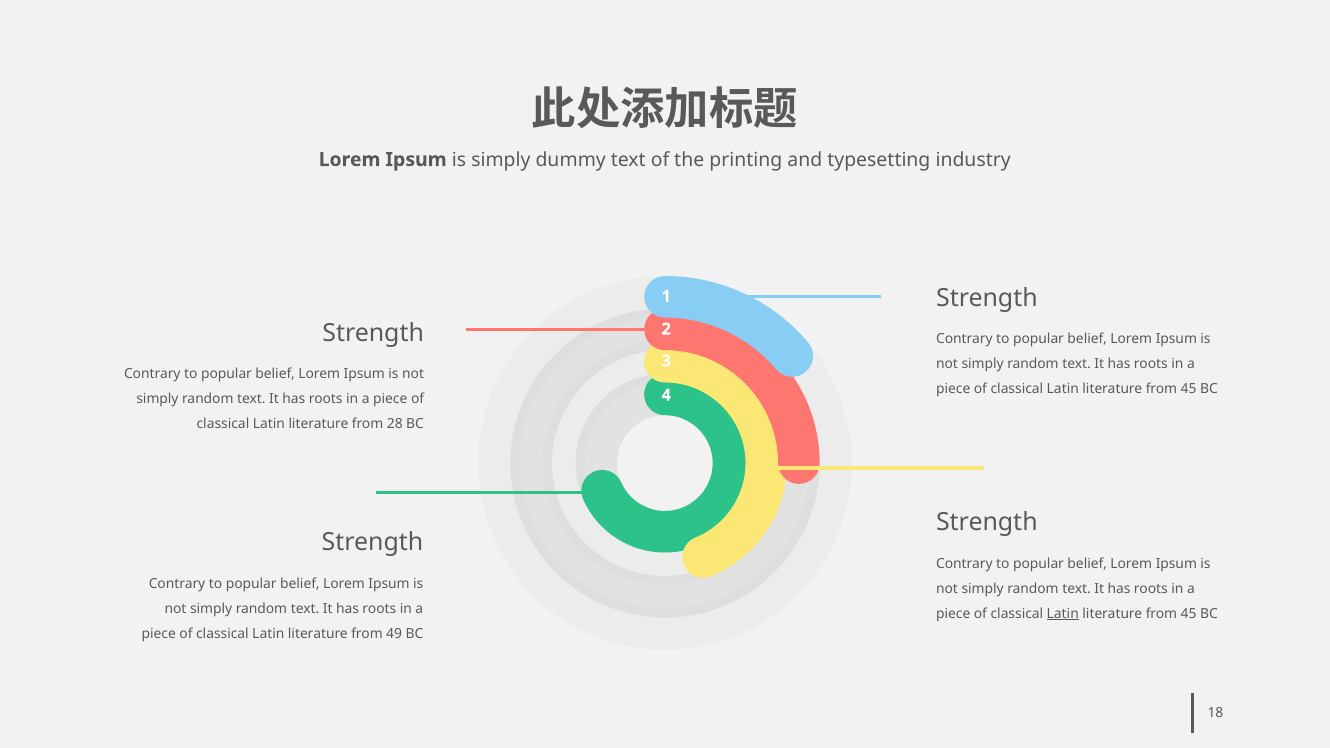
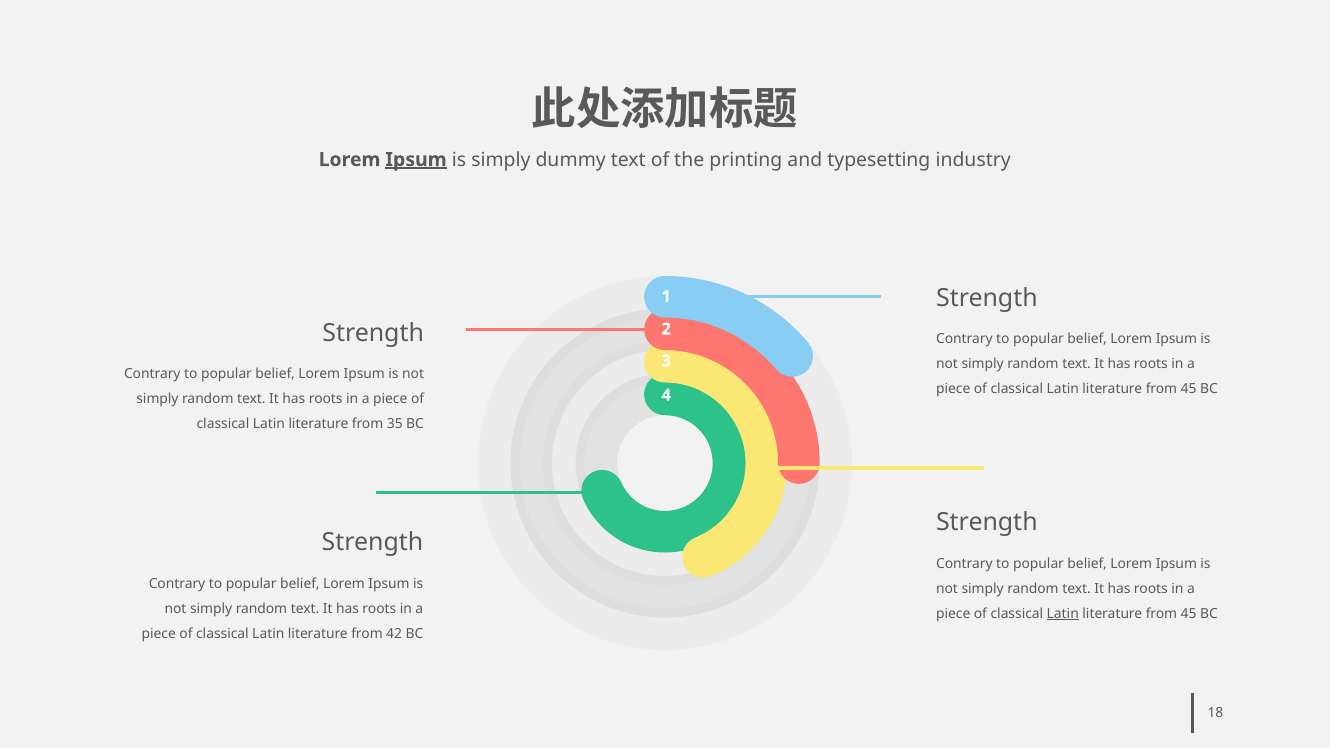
Ipsum underline: none -> present (416, 160)
28: 28 -> 35 (395, 424)
49: 49 -> 42 (394, 634)
